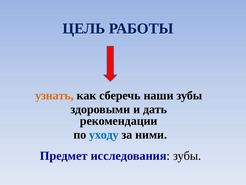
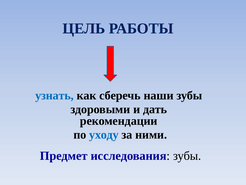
узнать colour: orange -> blue (54, 95)
